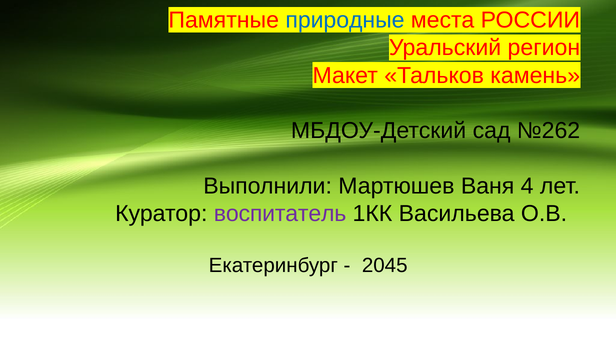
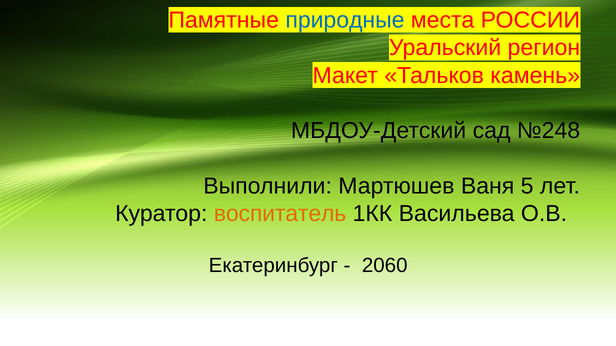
№262: №262 -> №248 (549, 131)
4: 4 -> 5 (527, 186)
воспитатель colour: purple -> orange (280, 214)
2045: 2045 -> 2060 (385, 266)
